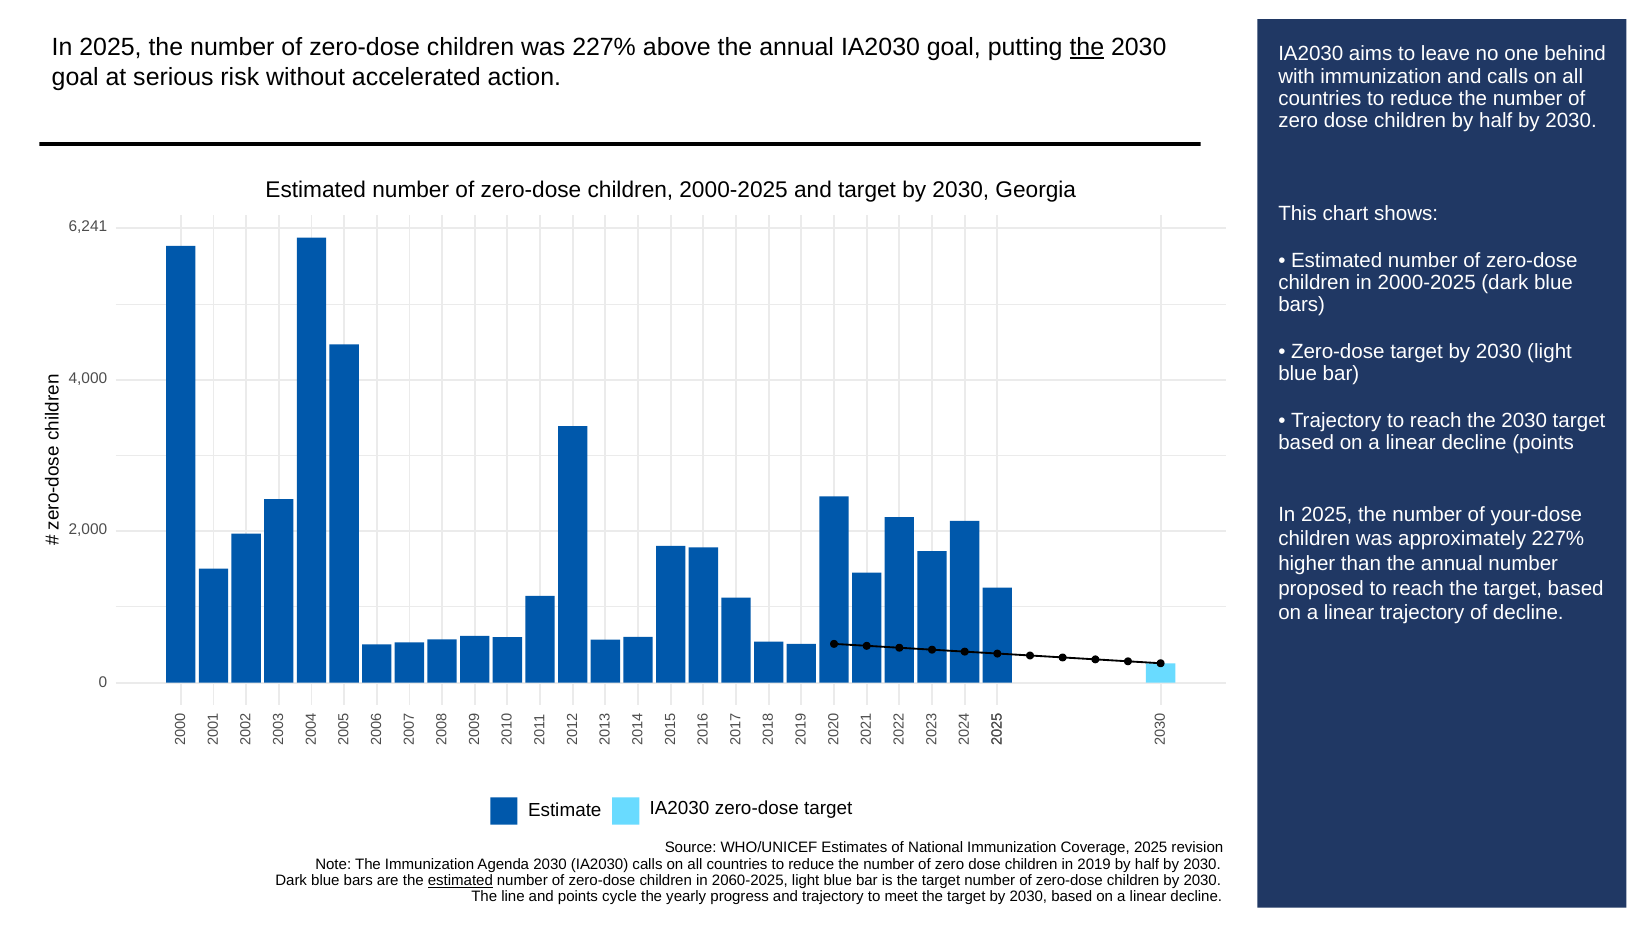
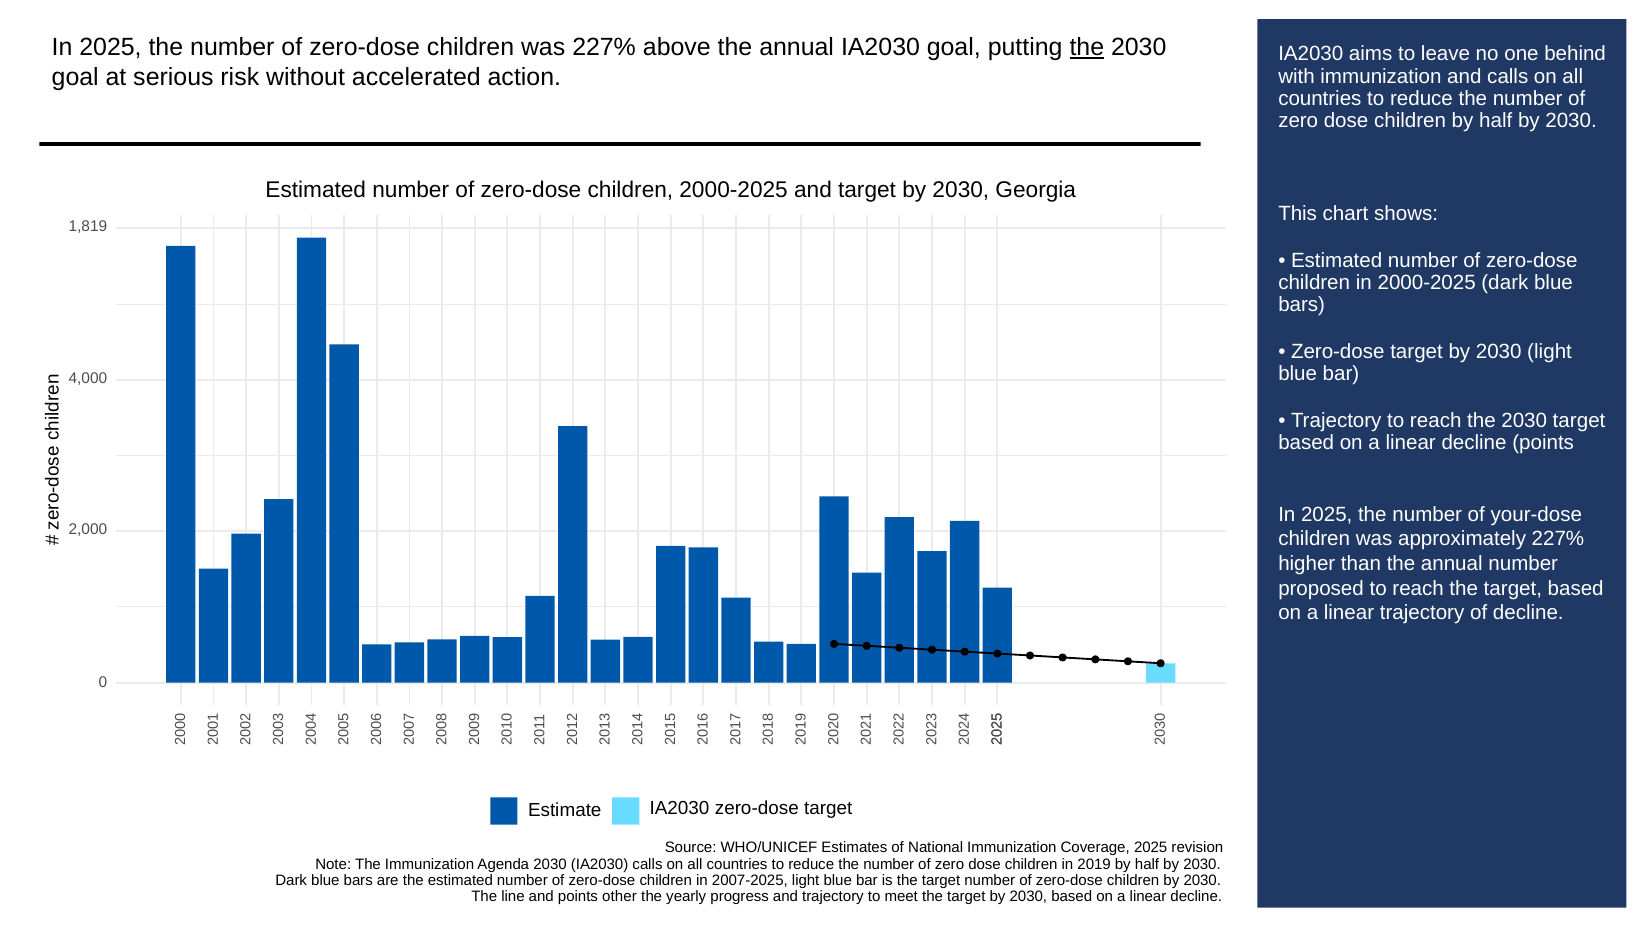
6,241: 6,241 -> 1,819 (88, 227)
estimated underline: present -> none (460, 880)
2060-2025: 2060-2025 -> 2007-2025 (750, 880)
cycle: cycle -> other (620, 896)
